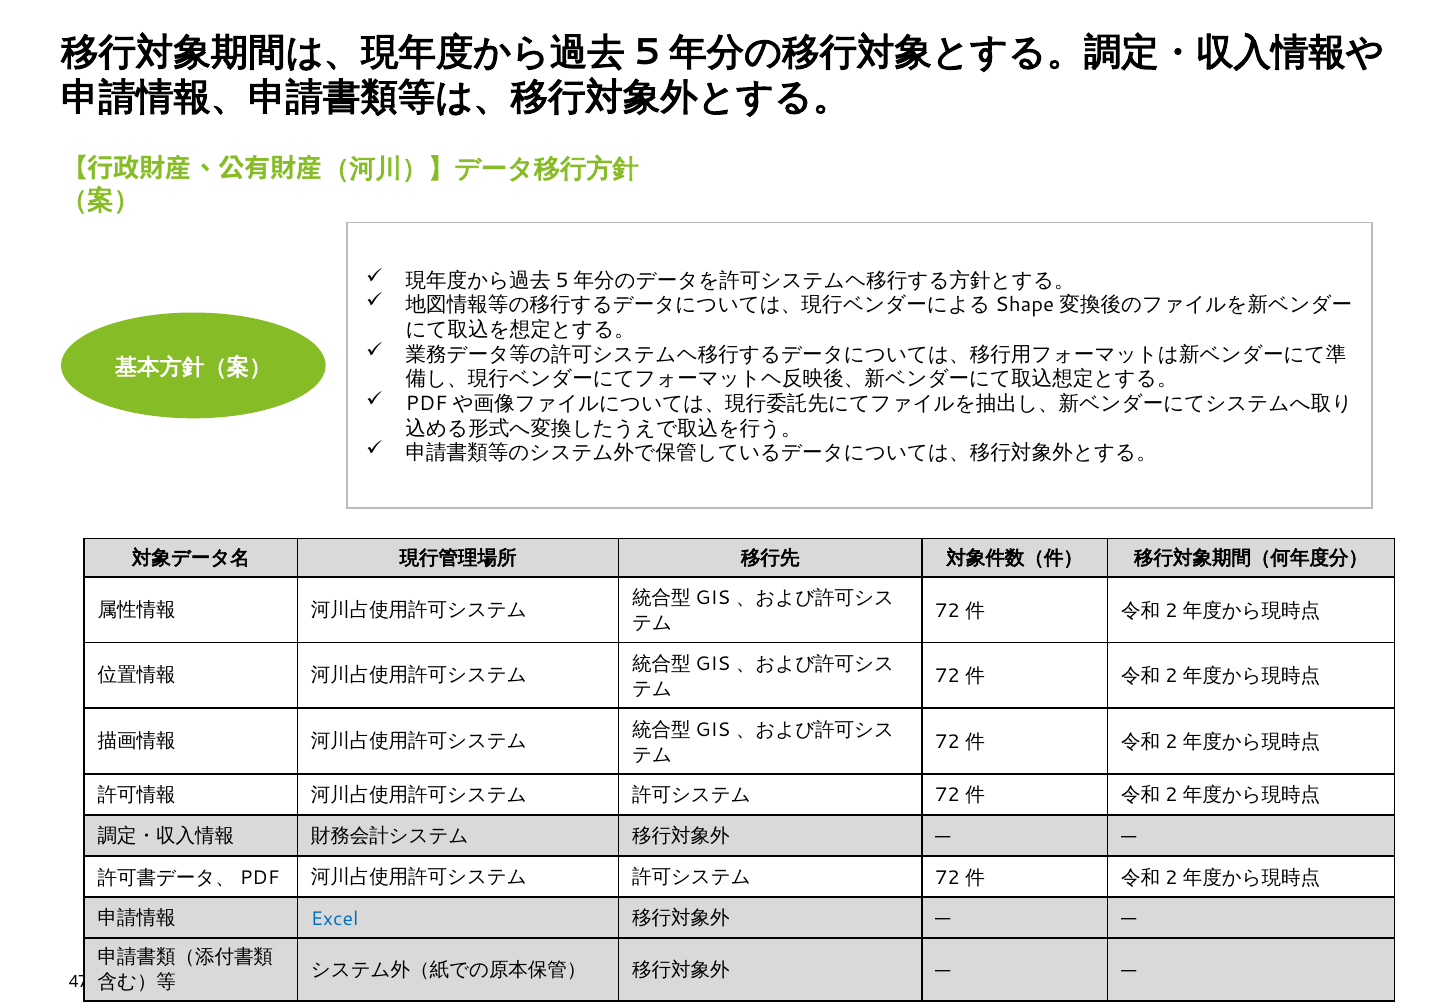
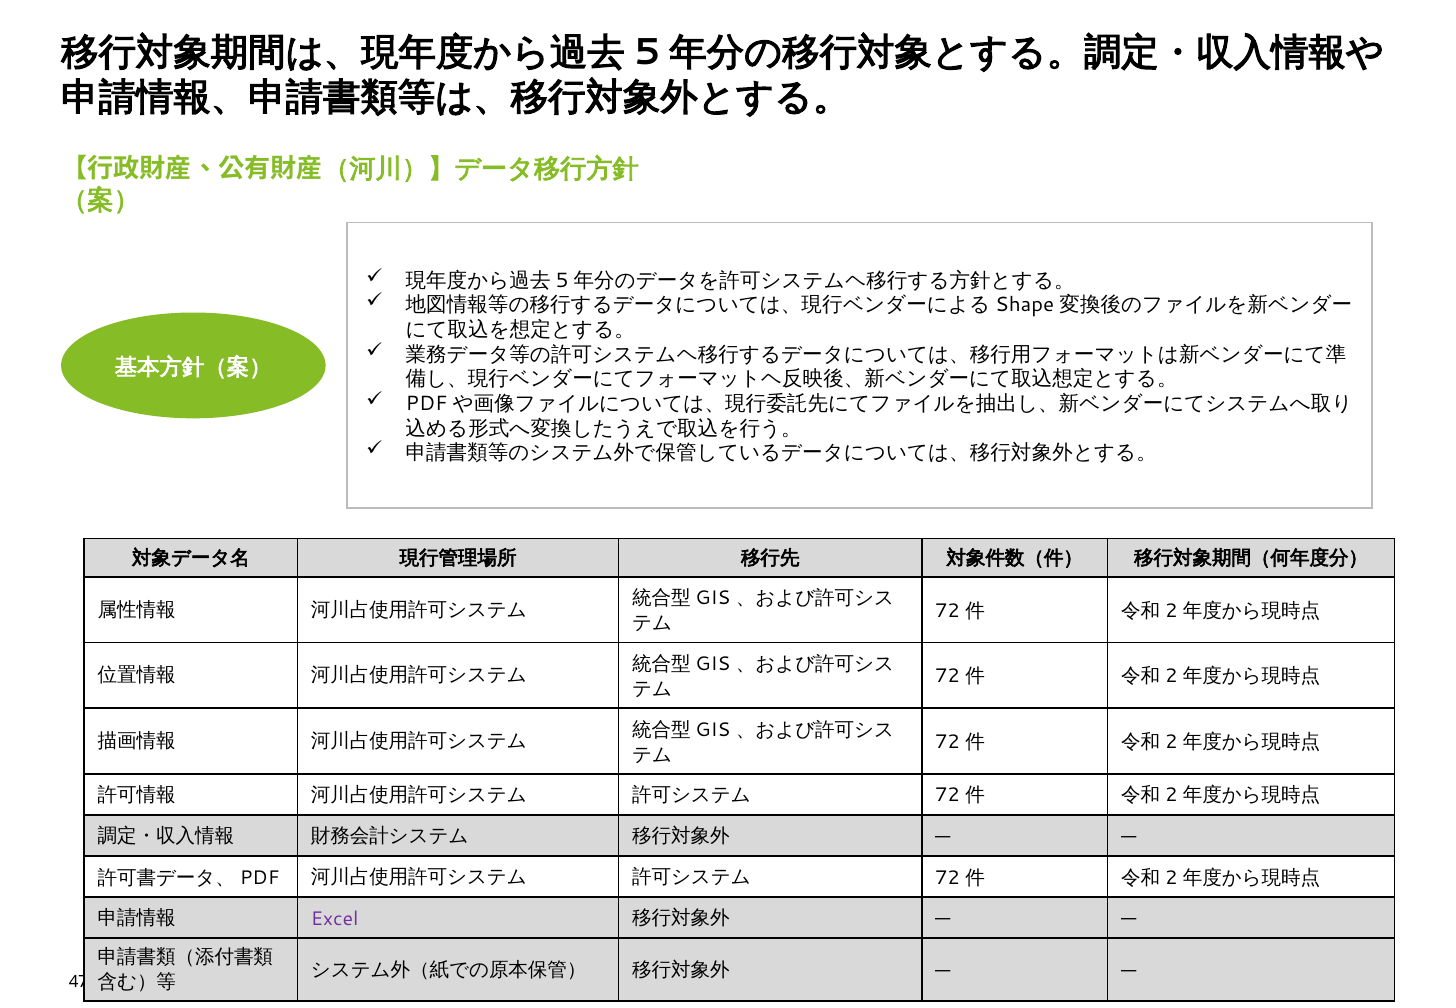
Excel colour: blue -> purple (335, 919)
